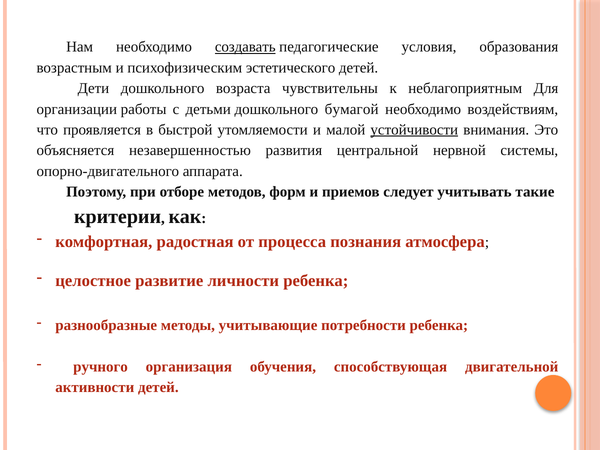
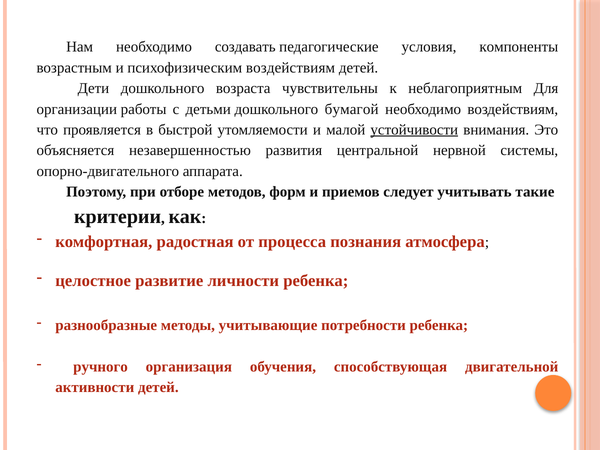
создавать underline: present -> none (245, 47)
образования: образования -> компоненты (519, 47)
психофизическим эстетического: эстетического -> воздействиям (290, 68)
